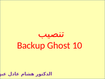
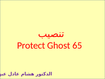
Backup: Backup -> Protect (31, 45)
10: 10 -> 65 (77, 45)
